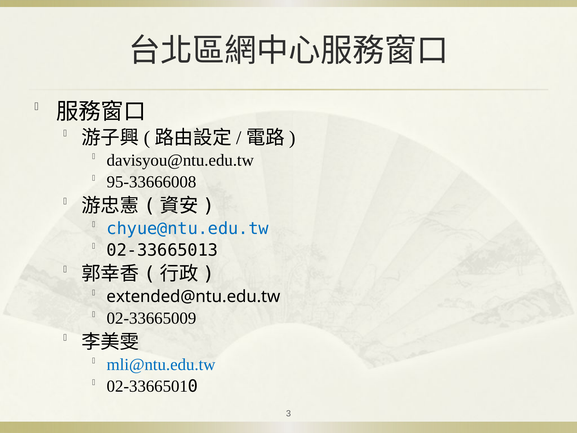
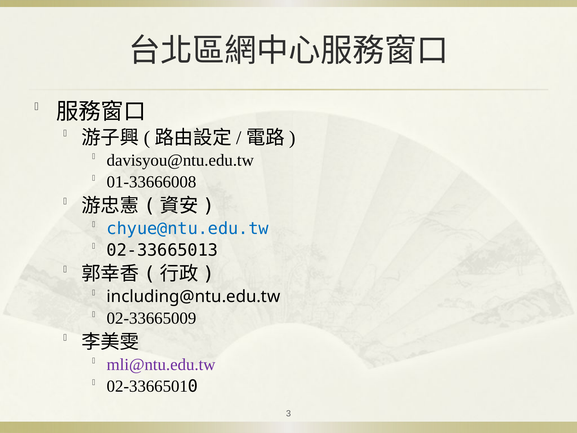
95-33666008: 95-33666008 -> 01-33666008 (151, 182)
extended@ntu.edu.tw: extended@ntu.edu.tw -> including@ntu.edu.tw (193, 296)
mli@ntu.edu.tw colour: blue -> purple (161, 364)
